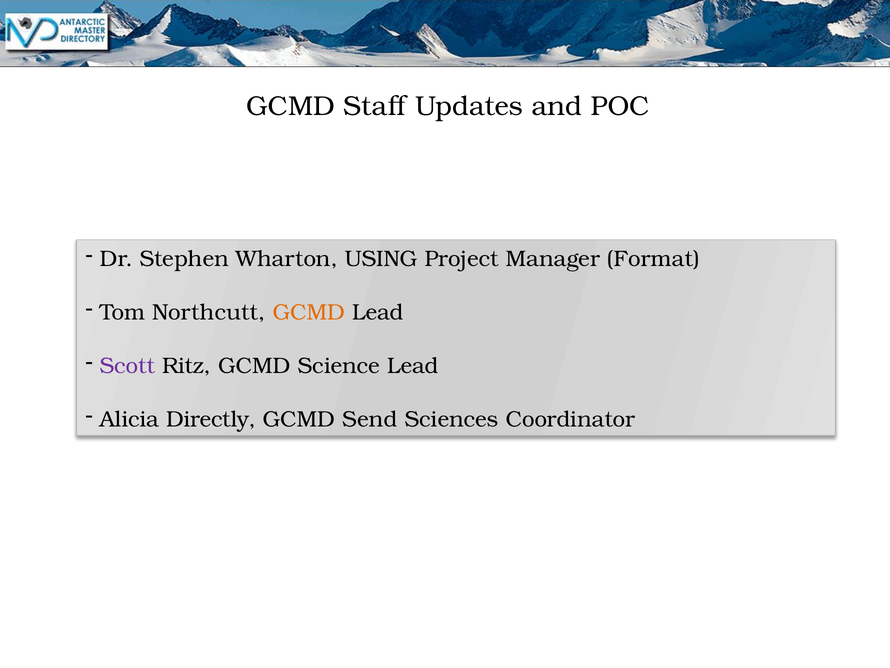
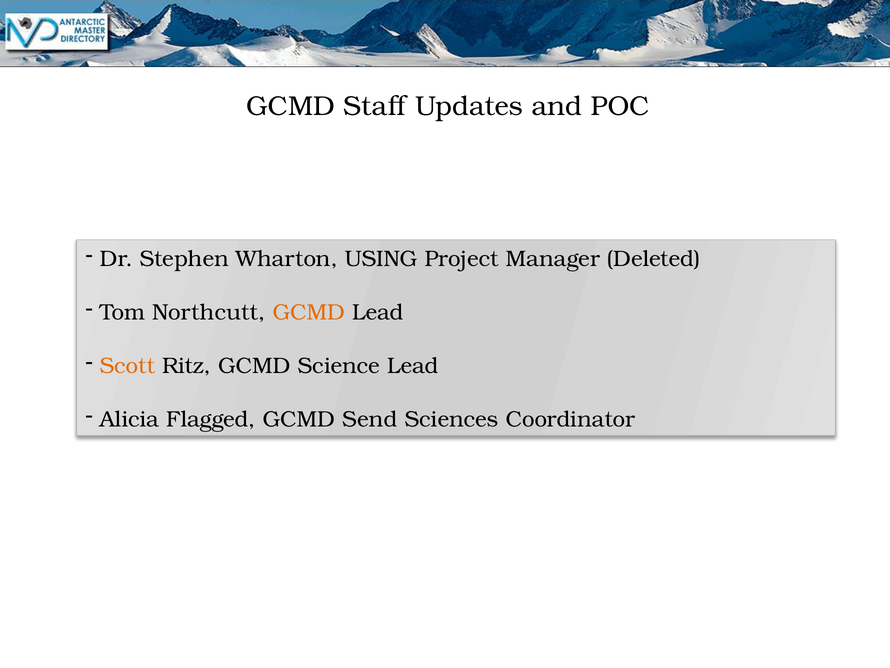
Format: Format -> Deleted (654, 259)
Scott colour: purple -> orange (127, 366)
Directly: Directly -> Flagged (211, 419)
